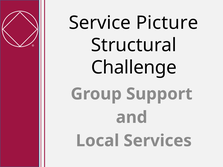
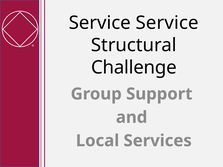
Service Picture: Picture -> Service (167, 23)
